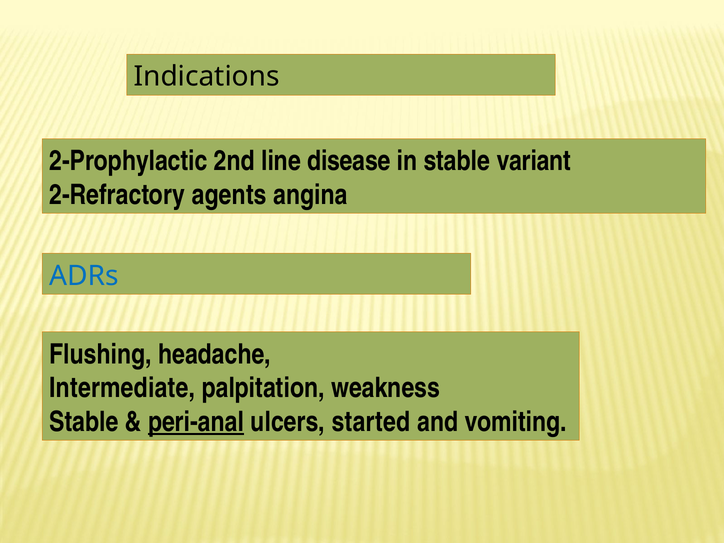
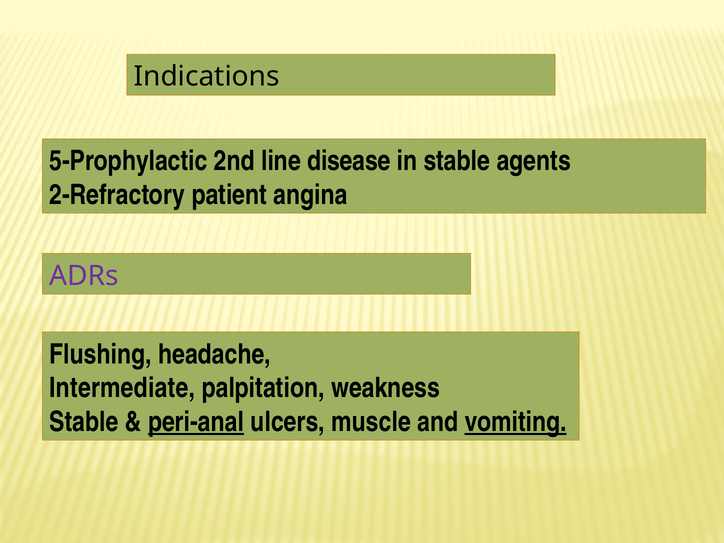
2-Prophylactic: 2-Prophylactic -> 5-Prophylactic (128, 161)
variant: variant -> agents (534, 161)
agents: agents -> patient (229, 195)
ADRs colour: blue -> purple (84, 276)
started: started -> muscle (371, 422)
vomiting underline: none -> present (516, 422)
